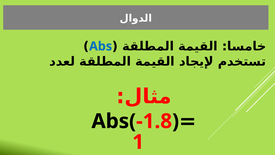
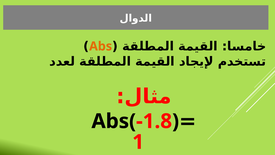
Abs colour: blue -> orange (101, 46)
